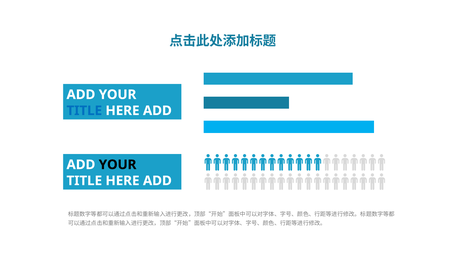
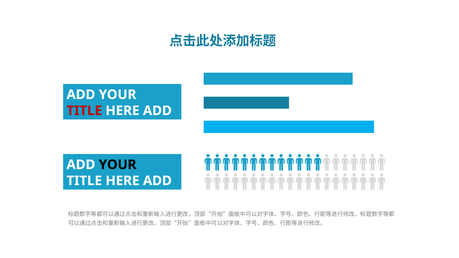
TITLE colour: blue -> red (84, 111)
